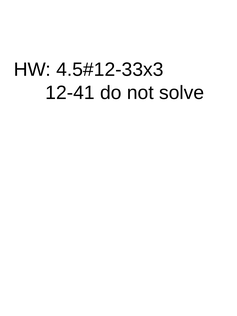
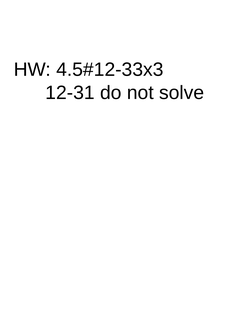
12-41: 12-41 -> 12-31 (70, 93)
